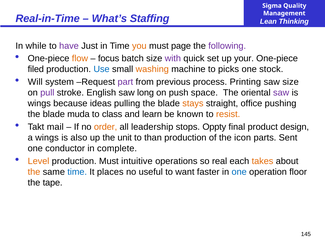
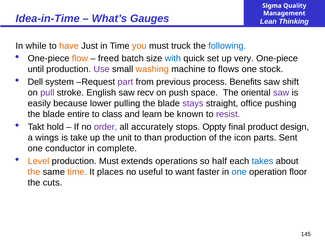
Real-in-Time: Real-in-Time -> Idea-in-Time (48, 19)
Staffing: Staffing -> Gauges (150, 19)
have colour: purple -> orange (69, 46)
page: page -> truck (181, 46)
following colour: purple -> blue (227, 46)
focus: focus -> freed (109, 59)
with colour: purple -> blue (173, 59)
your: your -> very (244, 59)
filed: filed -> until (36, 69)
Use colour: blue -> purple (102, 69)
picks: picks -> flows (229, 69)
Will: Will -> Dell (35, 82)
Printing: Printing -> Benefits (245, 82)
saw size: size -> shift (291, 82)
long: long -> recv (146, 93)
wings: wings -> easily (39, 104)
ideas: ideas -> lower (101, 104)
stays colour: orange -> purple (193, 104)
muda: muda -> entire (78, 115)
resist colour: orange -> purple (228, 115)
mail: mail -> hold (55, 127)
order colour: orange -> purple (106, 127)
leadership: leadership -> accurately (152, 127)
also: also -> take (79, 138)
intuitive: intuitive -> extends (137, 162)
real: real -> half (220, 162)
takes colour: orange -> blue (263, 162)
time colour: blue -> orange (77, 172)
tape: tape -> cuts (53, 183)
